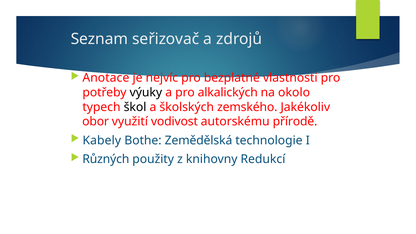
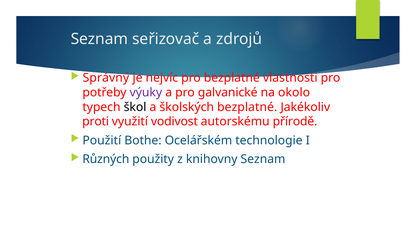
Anotace: Anotace -> Správný (106, 78)
výuky colour: black -> purple (146, 92)
alkalických: alkalických -> galvanické (228, 92)
školských zemského: zemského -> bezplatné (247, 107)
obor: obor -> proti (96, 122)
Kabely: Kabely -> Použití (102, 140)
Zemědělská: Zemědělská -> Ocelářském (198, 140)
knihovny Redukcí: Redukcí -> Seznam (263, 159)
